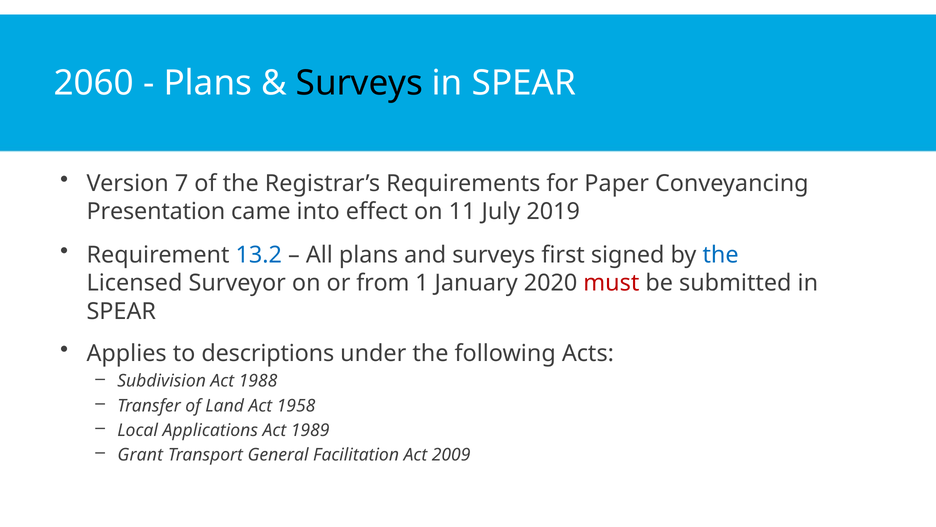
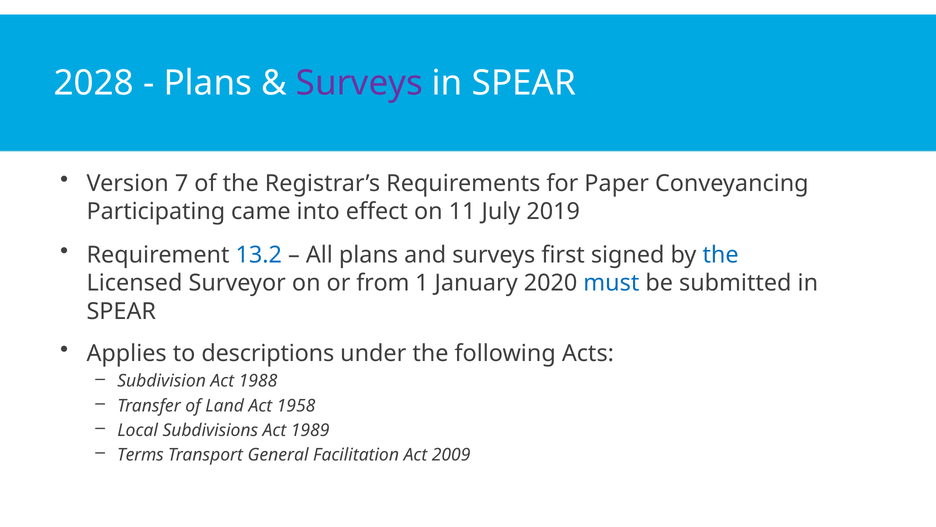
2060: 2060 -> 2028 (94, 83)
Surveys colour: black -> purple (359, 83)
Presentation: Presentation -> Participating (156, 211)
must colour: red -> blue (611, 283)
Applications: Applications -> Subdivisions (210, 430)
Grant: Grant -> Terms (140, 454)
